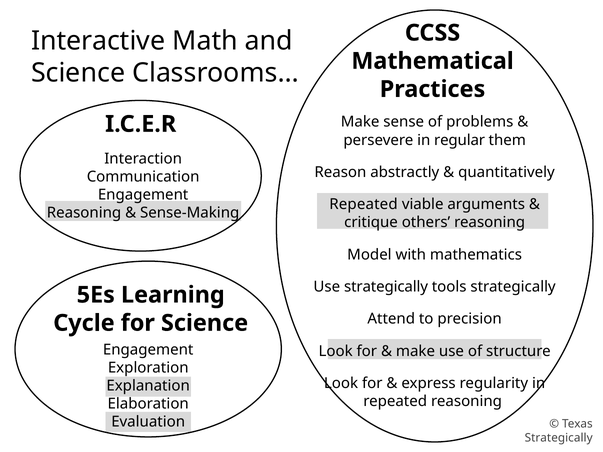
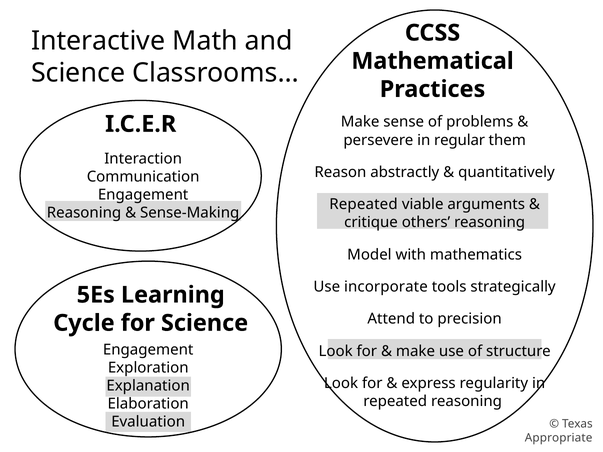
Use strategically: strategically -> incorporate (386, 287)
Strategically: Strategically -> Appropriate (559, 438)
